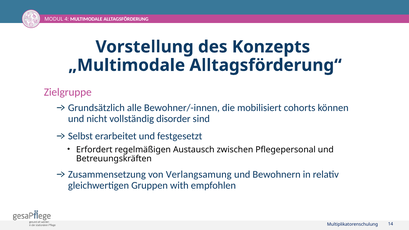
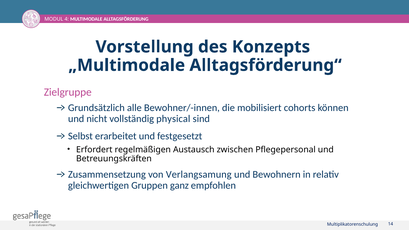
disorder: disorder -> physical (173, 119)
with: with -> ganz (179, 185)
